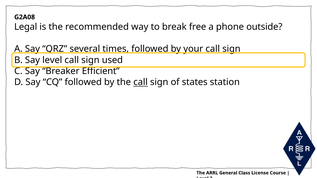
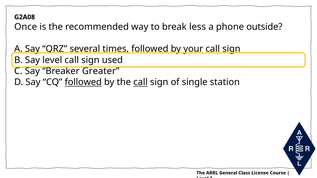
Legal: Legal -> Once (26, 27)
free: free -> less (198, 27)
Efficient: Efficient -> Greater (101, 71)
followed underline: none -> present (83, 82)
states: states -> single (195, 82)
